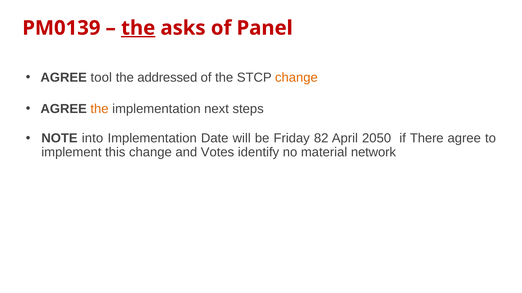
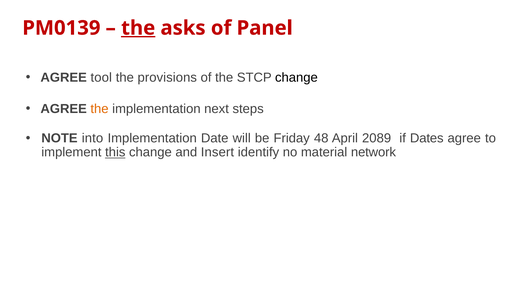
addressed: addressed -> provisions (167, 78)
change colour: orange -> black (296, 78)
82: 82 -> 48 (321, 139)
2050: 2050 -> 2089 (377, 139)
There: There -> Dates (427, 139)
this underline: none -> present (115, 153)
Votes: Votes -> Insert (217, 153)
